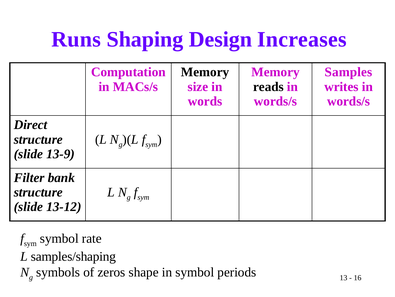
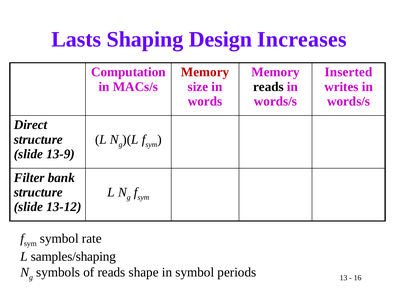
Runs: Runs -> Lasts (76, 39)
Memory colour: black -> red (205, 72)
Samples: Samples -> Inserted (349, 72)
of zeros: zeros -> reads (111, 272)
